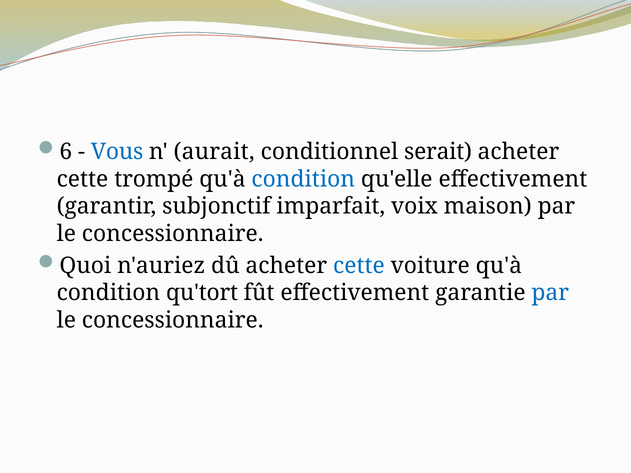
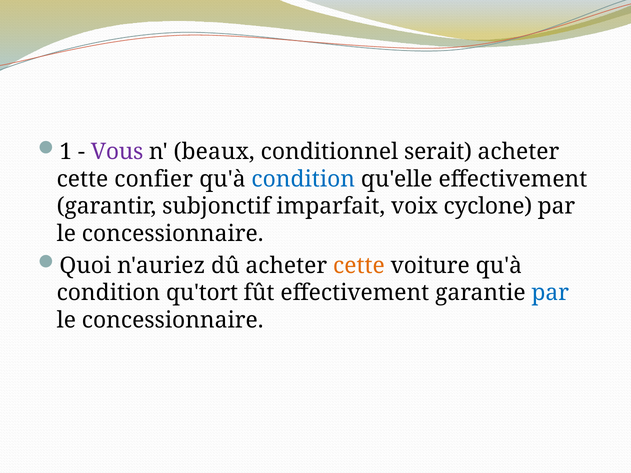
6: 6 -> 1 (66, 152)
Vous colour: blue -> purple (117, 152)
aurait: aurait -> beaux (214, 152)
trompé: trompé -> confier (154, 179)
maison: maison -> cyclone (488, 207)
cette colour: blue -> orange (359, 266)
